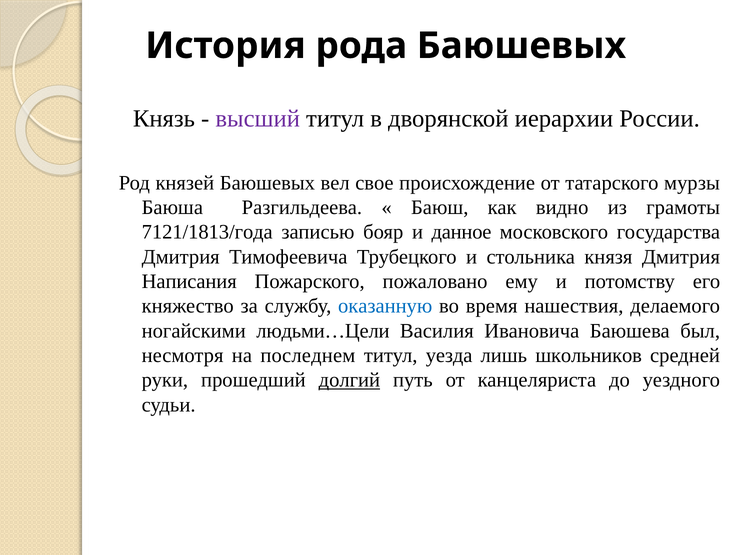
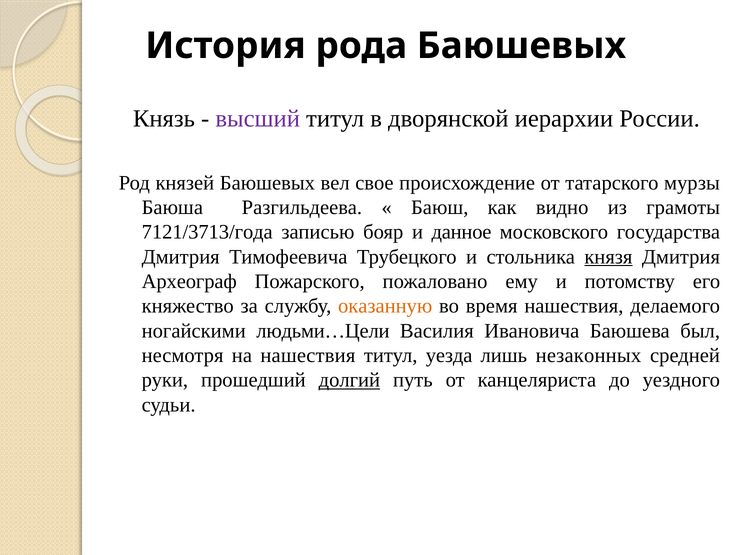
7121/1813/года: 7121/1813/года -> 7121/3713/года (207, 232)
князя underline: none -> present (608, 257)
Написания: Написания -> Археограф (189, 281)
оказанную colour: blue -> orange (385, 306)
на последнем: последнем -> нашествия (308, 355)
школьников: школьников -> незаконных (588, 355)
